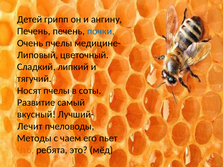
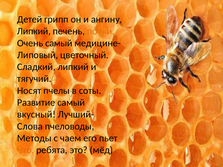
Печень: Печень -> Липкий (34, 31)
почки colour: blue -> orange (101, 31)
Очень пчелы: пчелы -> самый (59, 43)
Лечит: Лечит -> Слова (30, 126)
